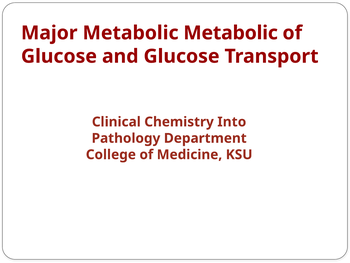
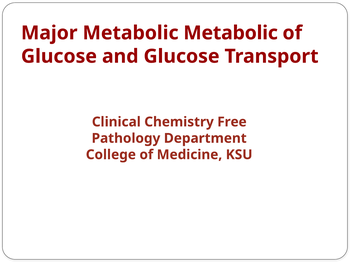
Into: Into -> Free (232, 122)
